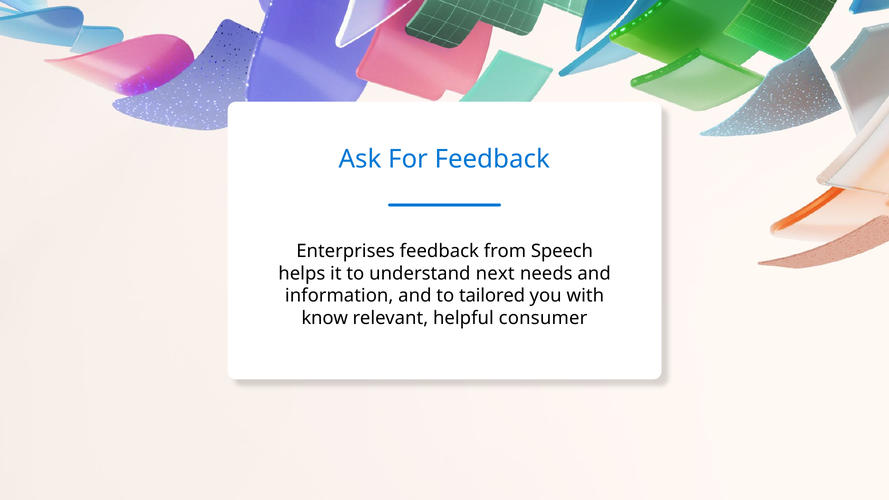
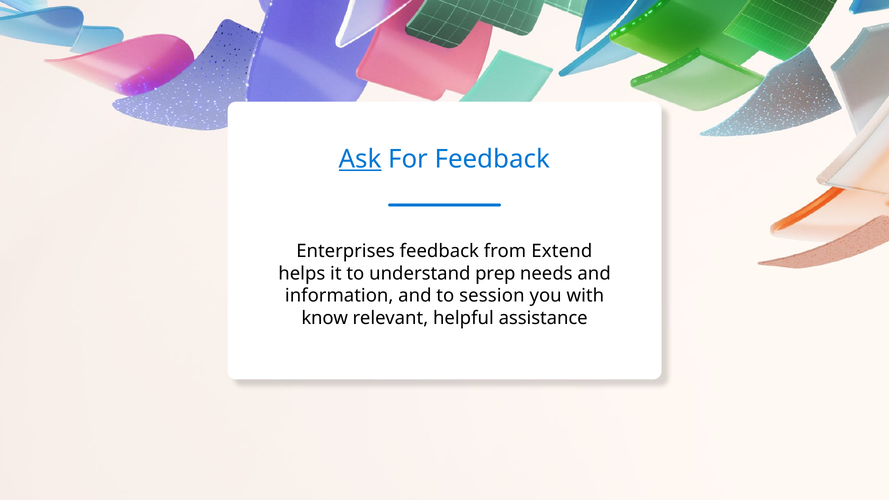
Ask underline: none -> present (360, 159)
Speech: Speech -> Extend (562, 251)
next: next -> prep (495, 274)
tailored: tailored -> session (492, 296)
consumer: consumer -> assistance (543, 318)
